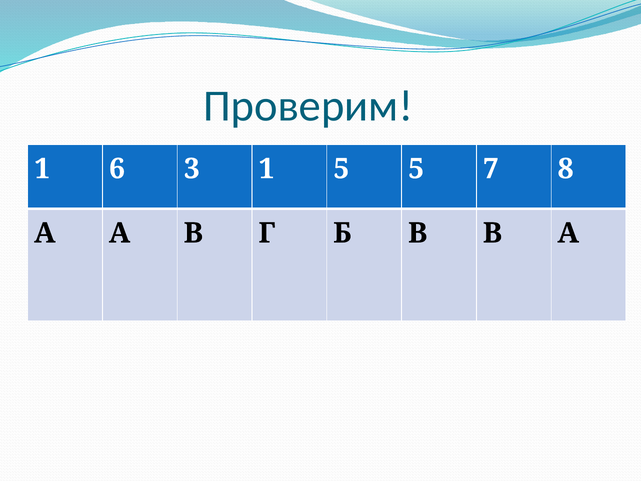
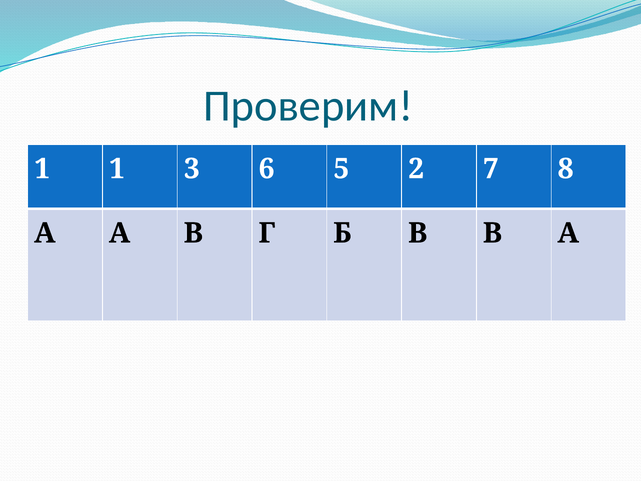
1 6: 6 -> 1 (117, 169)
3 1: 1 -> 6 (267, 169)
5 5: 5 -> 2 (416, 169)
